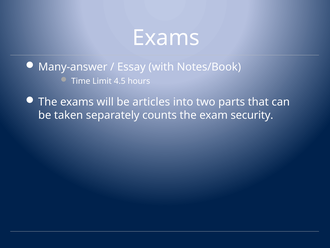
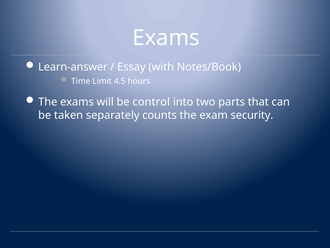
Many-answer: Many-answer -> Learn-answer (73, 67)
articles: articles -> control (151, 102)
